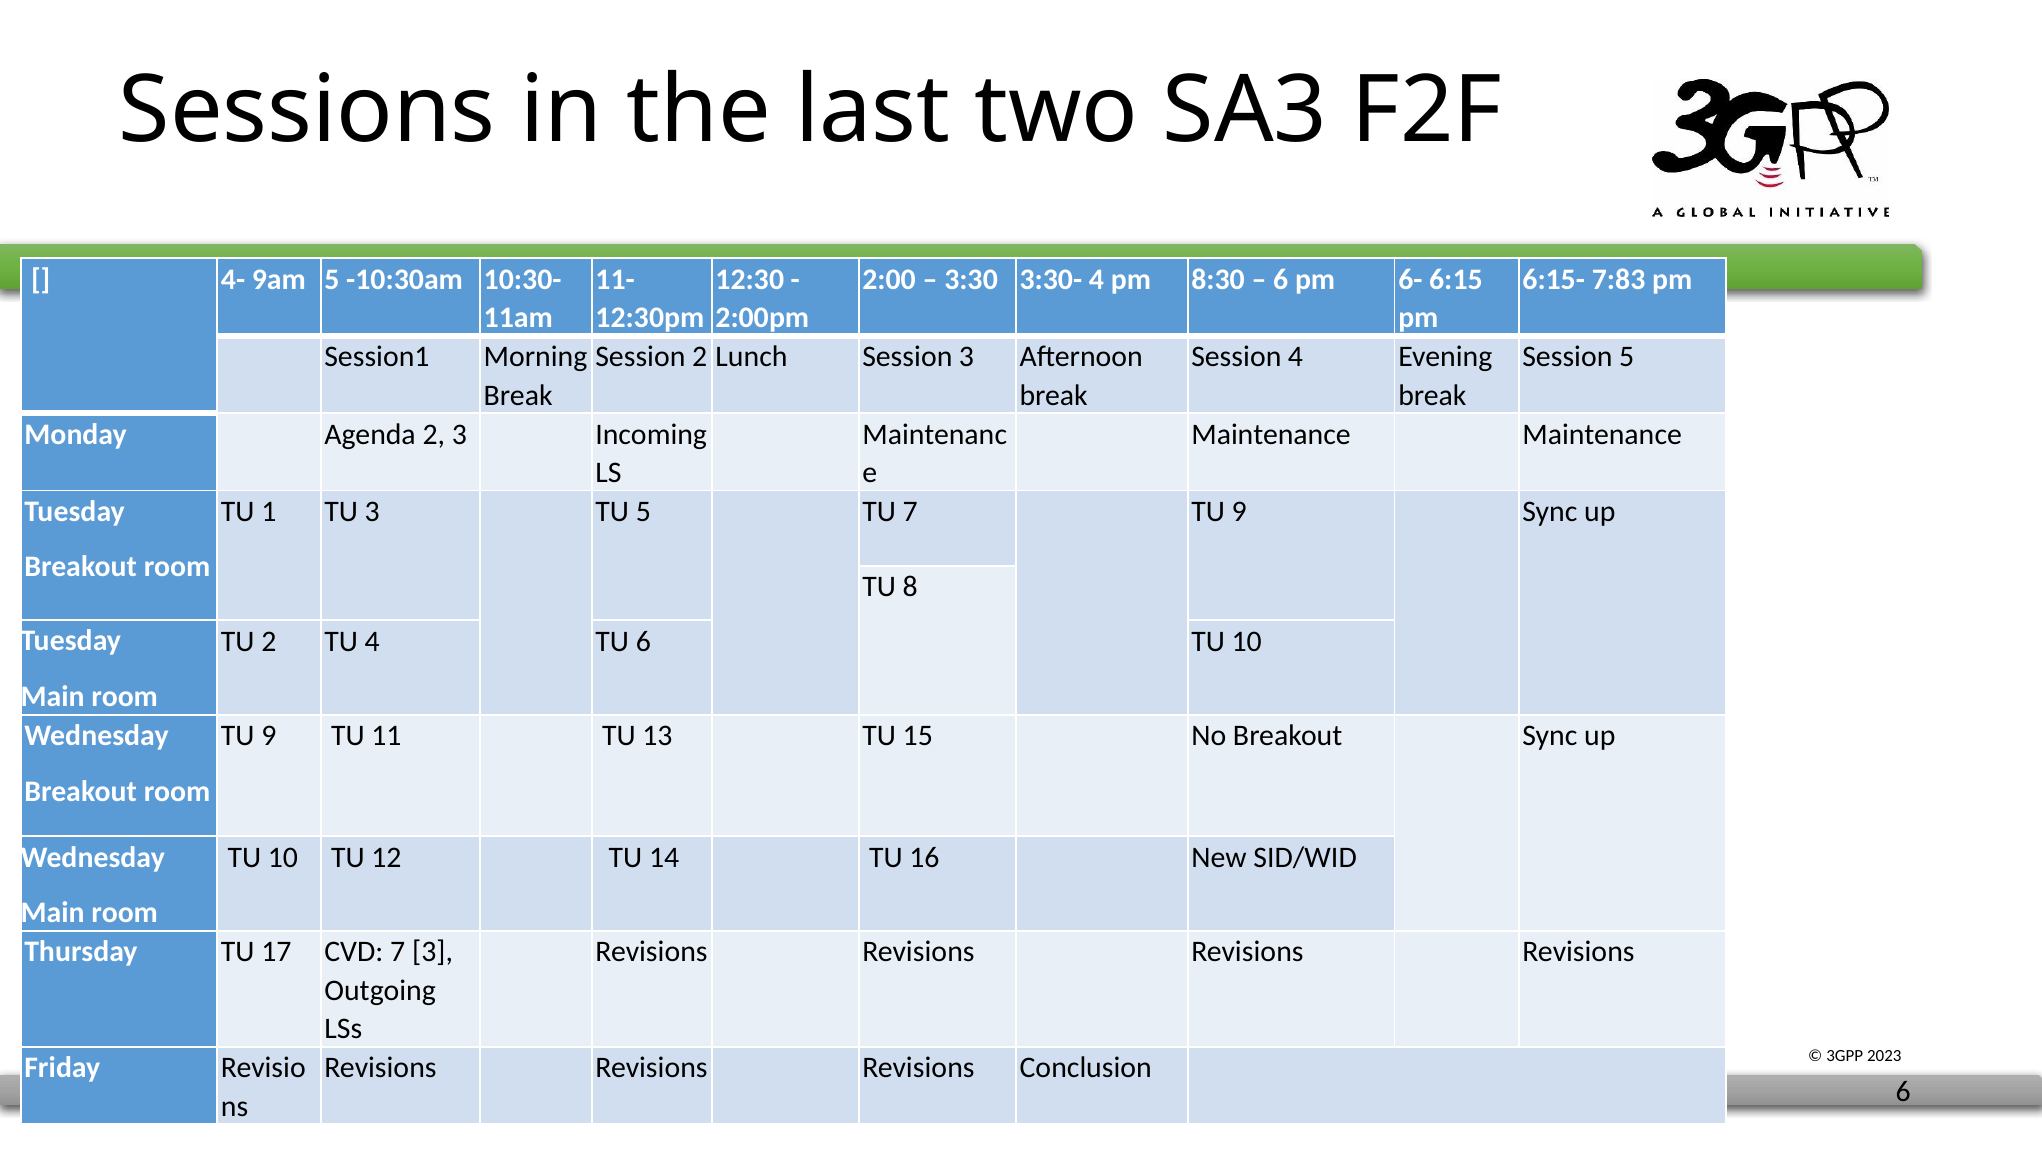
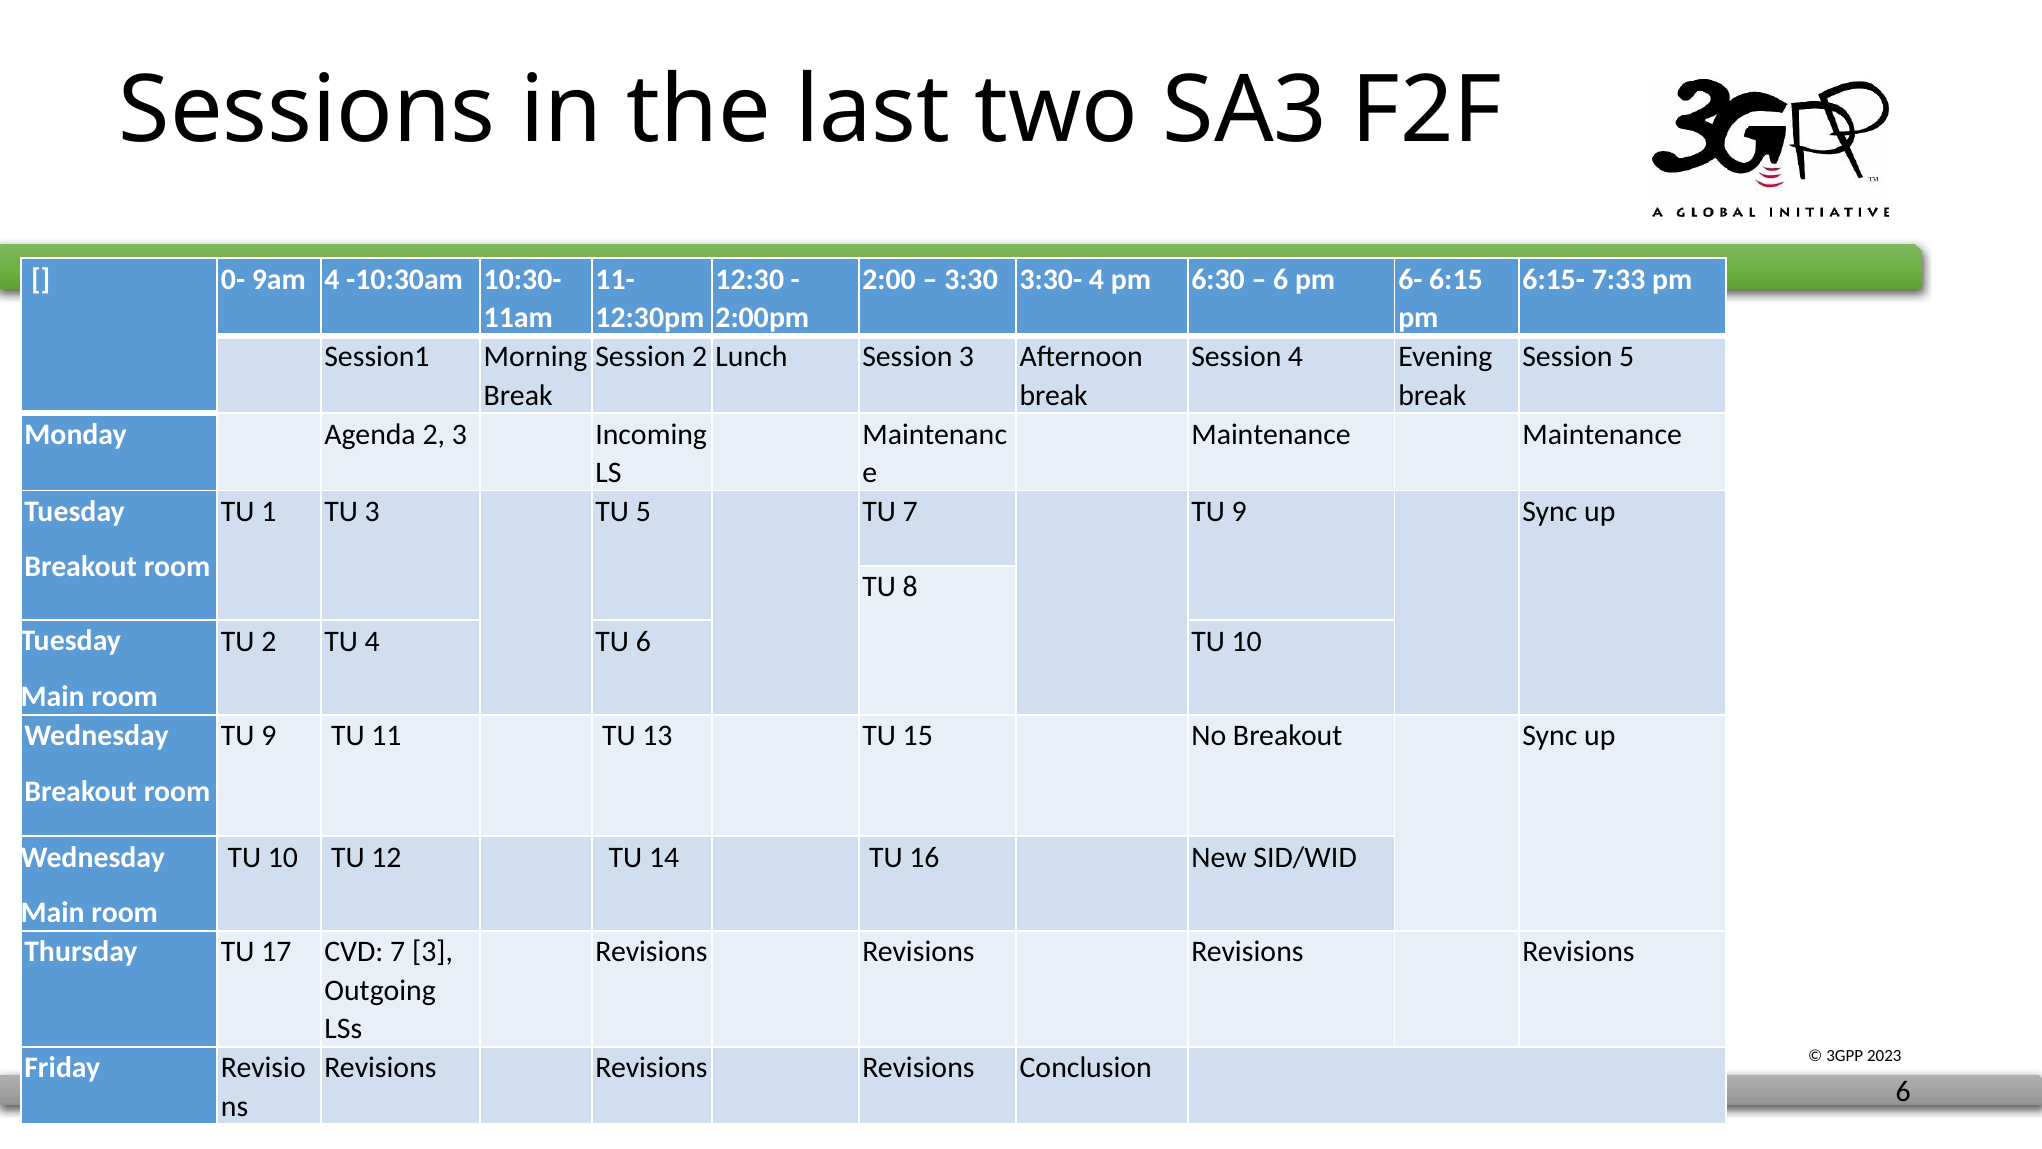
4-: 4- -> 0- (233, 279)
9am 5: 5 -> 4 (332, 279)
8:30: 8:30 -> 6:30 (1218, 279)
7:83: 7:83 -> 7:33 (1619, 279)
